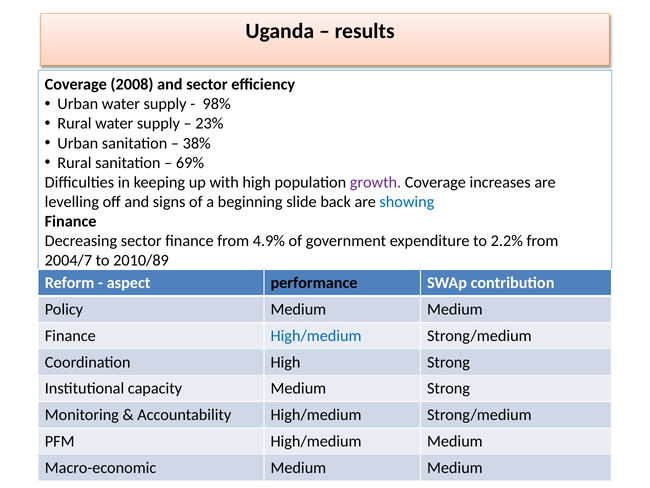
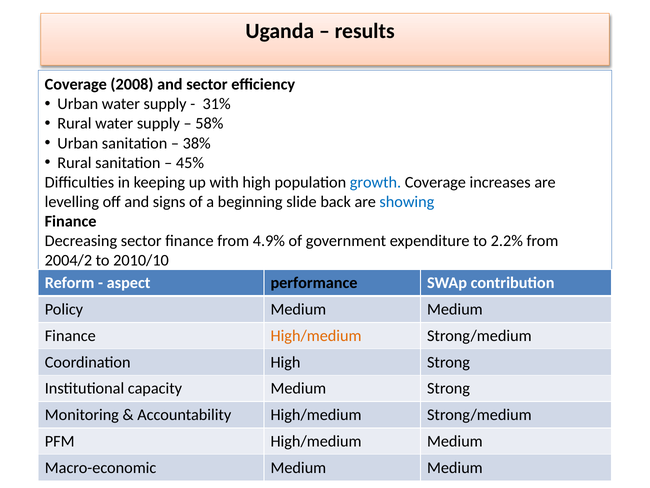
98%: 98% -> 31% (217, 104)
23%: 23% -> 58% (209, 123)
69%: 69% -> 45% (190, 162)
growth colour: purple -> blue (375, 182)
2004/7: 2004/7 -> 2004/2 (68, 260)
2010/89: 2010/89 -> 2010/10 (141, 260)
High/medium colour: blue -> orange (316, 335)
